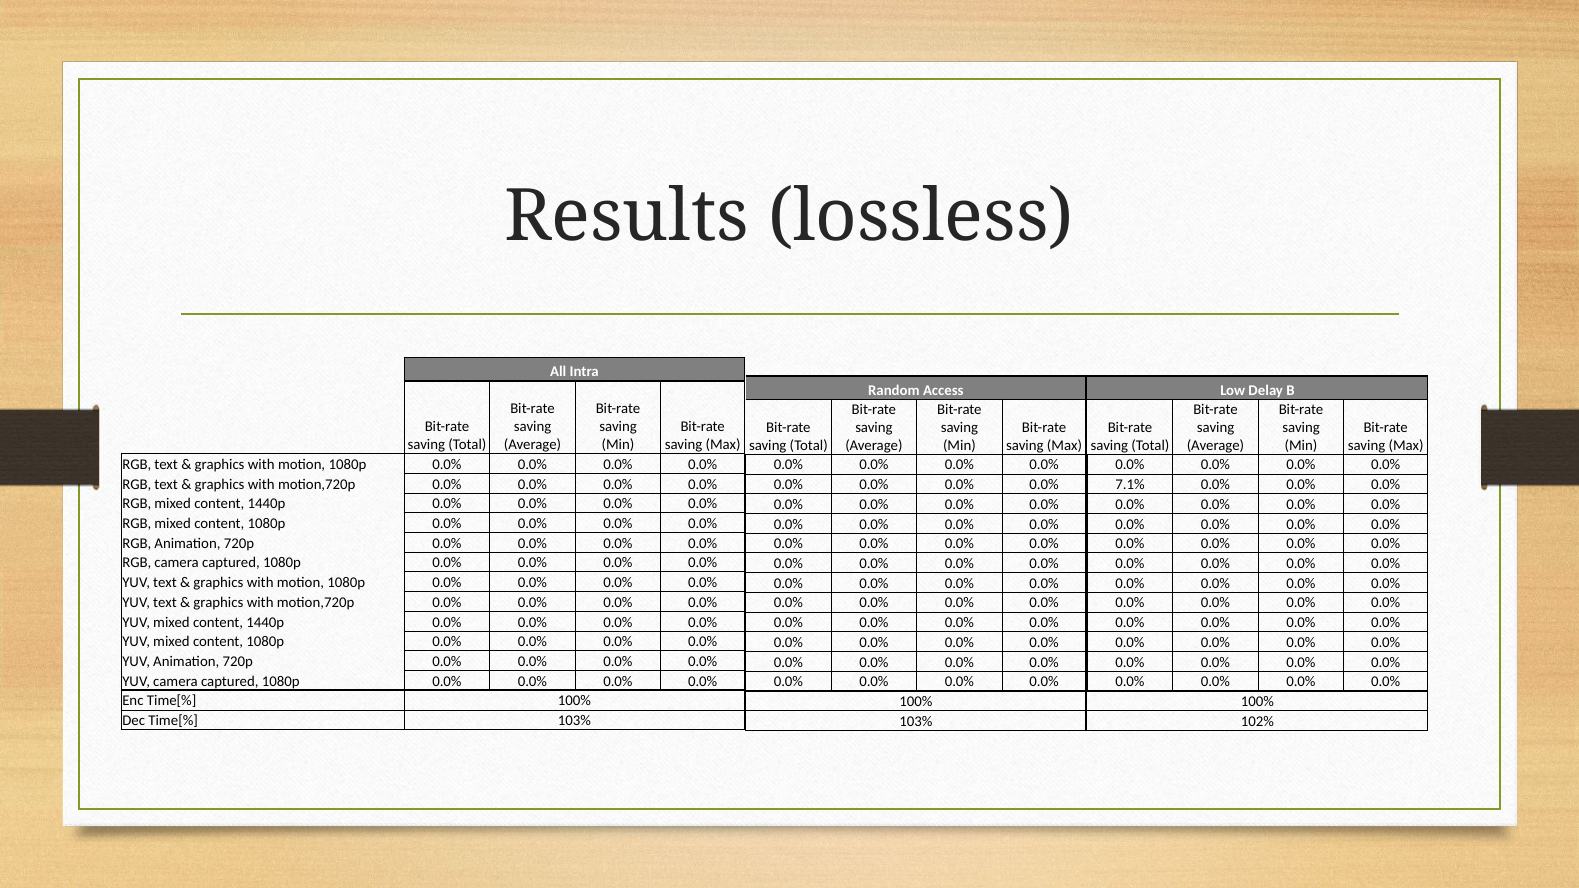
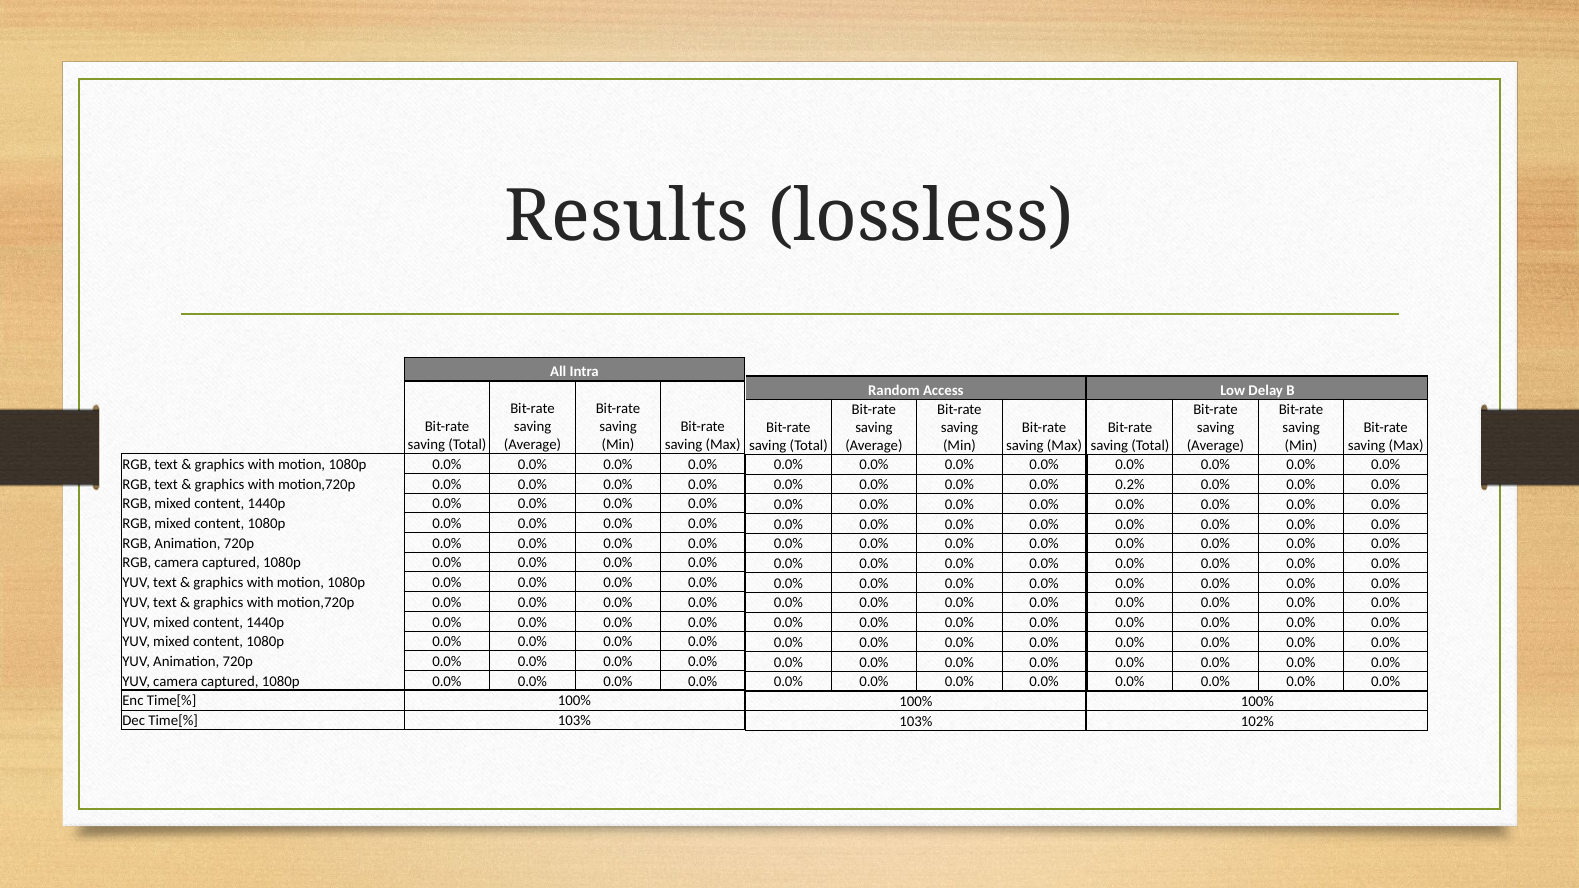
7.1%: 7.1% -> 0.2% (1130, 485)
